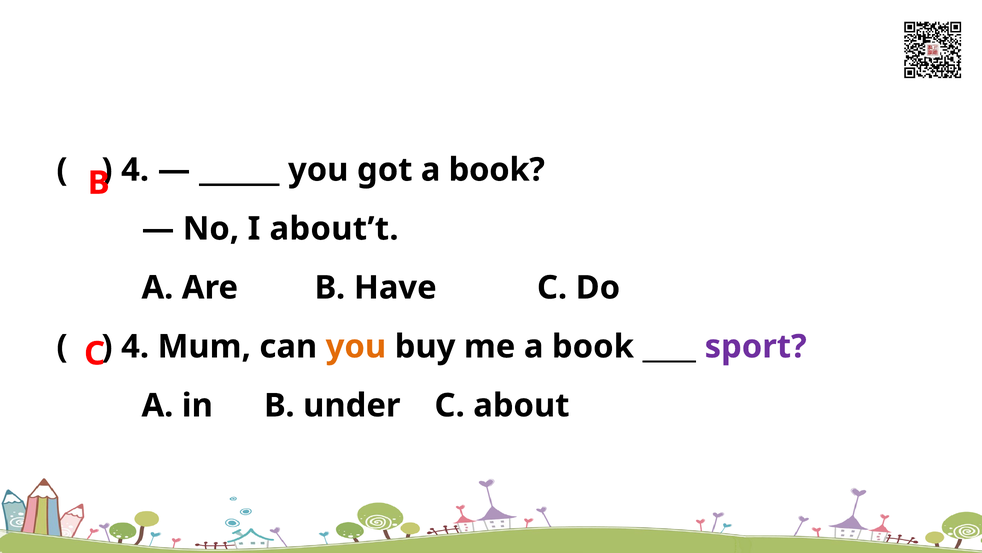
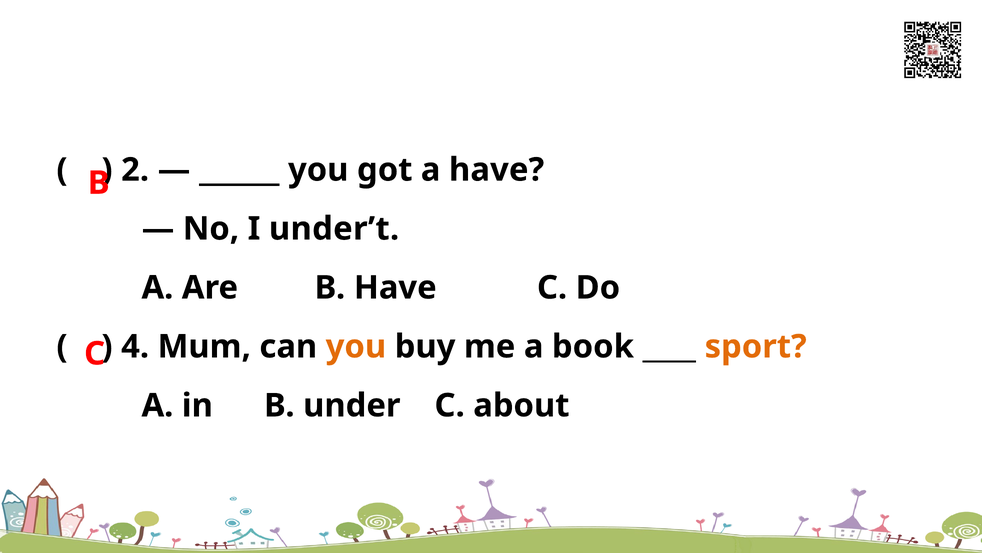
4: 4 -> 2 (135, 170)
got a book: book -> have (497, 170)
about’t: about’t -> under’t (334, 229)
sport colour: purple -> orange (756, 347)
